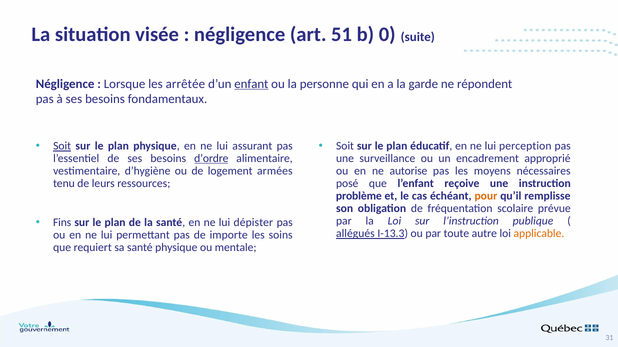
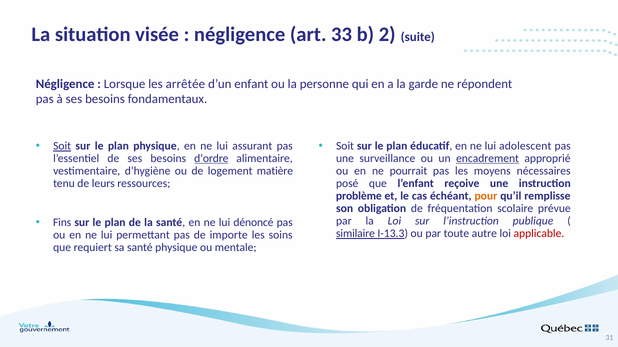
51: 51 -> 33 (342, 35)
0: 0 -> 2 (387, 35)
enfant underline: present -> none (251, 84)
perception: perception -> adolescent (525, 146)
encadrement underline: none -> present (488, 159)
armées: armées -> matière (275, 171)
autorise: autorise -> pourrait (408, 171)
dépister: dépister -> dénoncé (253, 223)
allégués: allégués -> similaire (355, 234)
applicable colour: orange -> red (539, 234)
